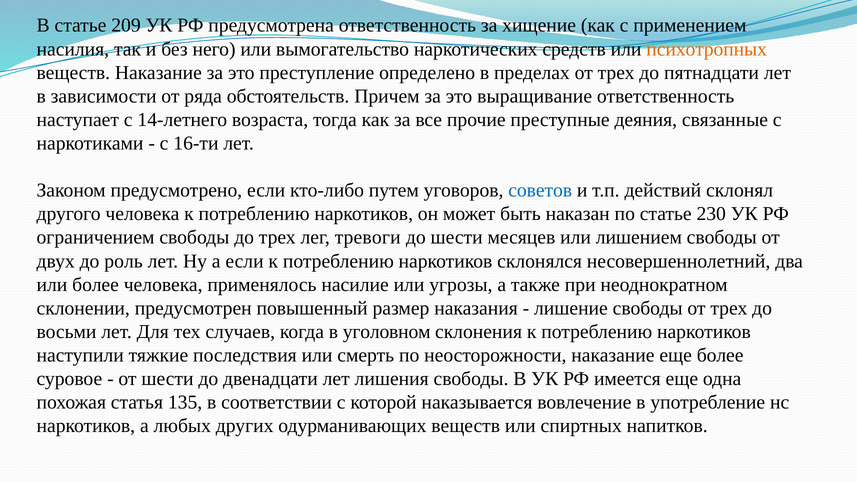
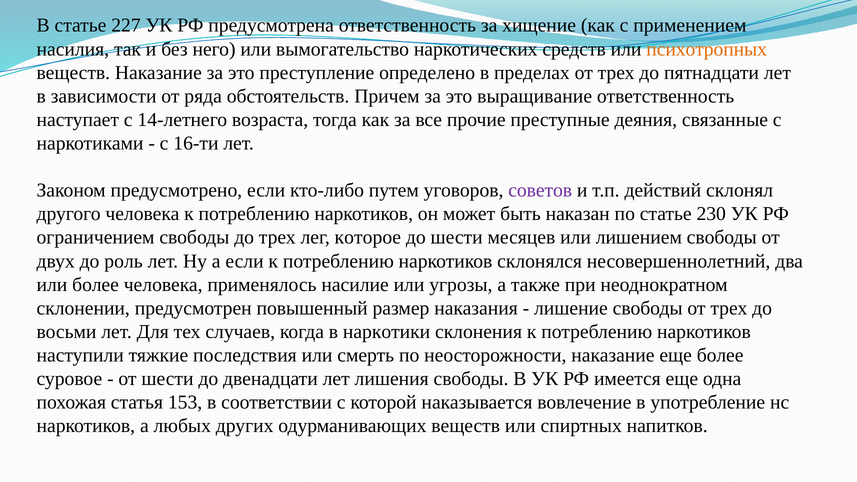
209: 209 -> 227 (126, 25)
советов colour: blue -> purple (540, 190)
тревоги: тревоги -> которое (368, 238)
уголовном: уголовном -> наркотики (387, 332)
135: 135 -> 153 (185, 402)
